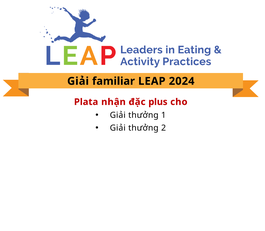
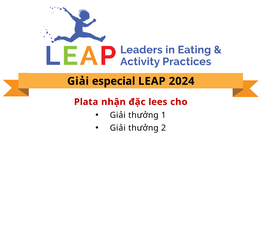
familiar: familiar -> especial (114, 81)
plus: plus -> lees (158, 102)
